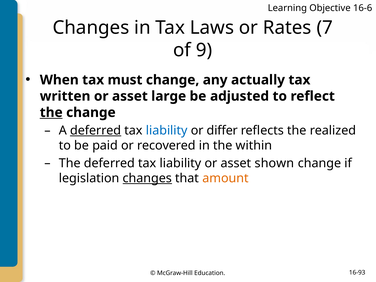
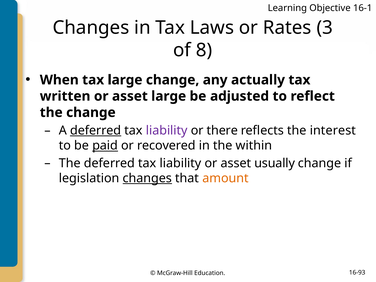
16-6: 16-6 -> 16-1 (363, 8)
7: 7 -> 3 (325, 28)
9: 9 -> 8 (204, 50)
tax must: must -> large (125, 80)
the underline: present -> none (51, 112)
liability colour: blue -> purple (167, 131)
differ: differ -> there (222, 131)
realized: realized -> interest (333, 131)
paid underline: none -> present (105, 146)
shown: shown -> usually (275, 163)
